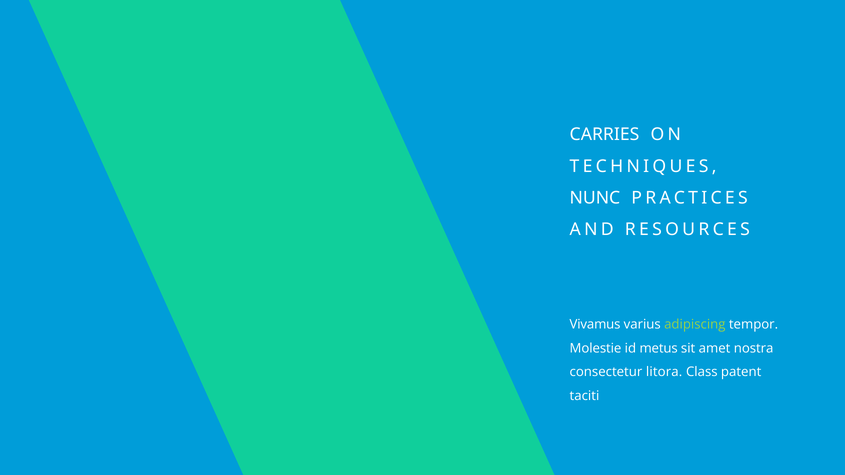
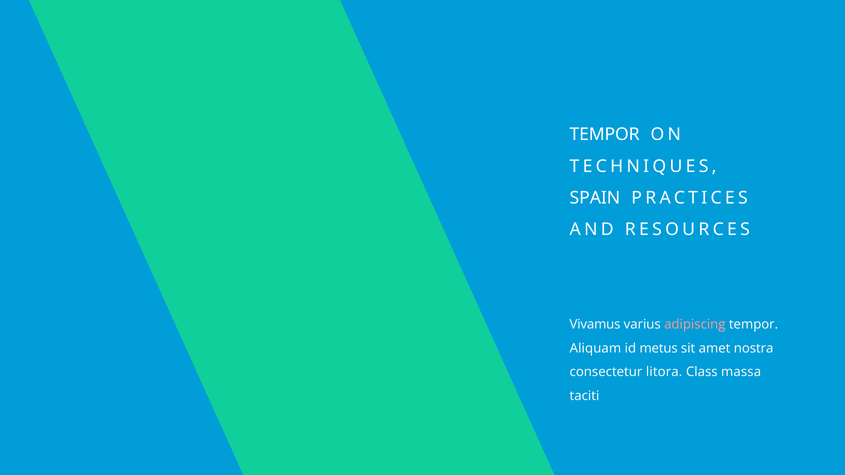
CARRIES: CARRIES -> TEMPOR (605, 135)
NUNC: NUNC -> SPAIN (595, 198)
adipiscing colour: light green -> pink (695, 325)
Molestie: Molestie -> Aliquam (595, 349)
patent: patent -> massa (741, 372)
